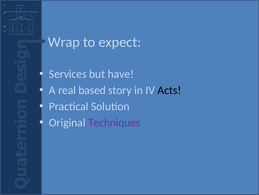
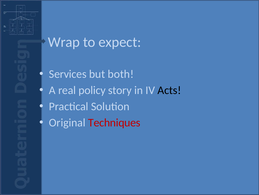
have: have -> both (121, 74)
based: based -> policy (92, 90)
Techniques colour: purple -> red (114, 122)
